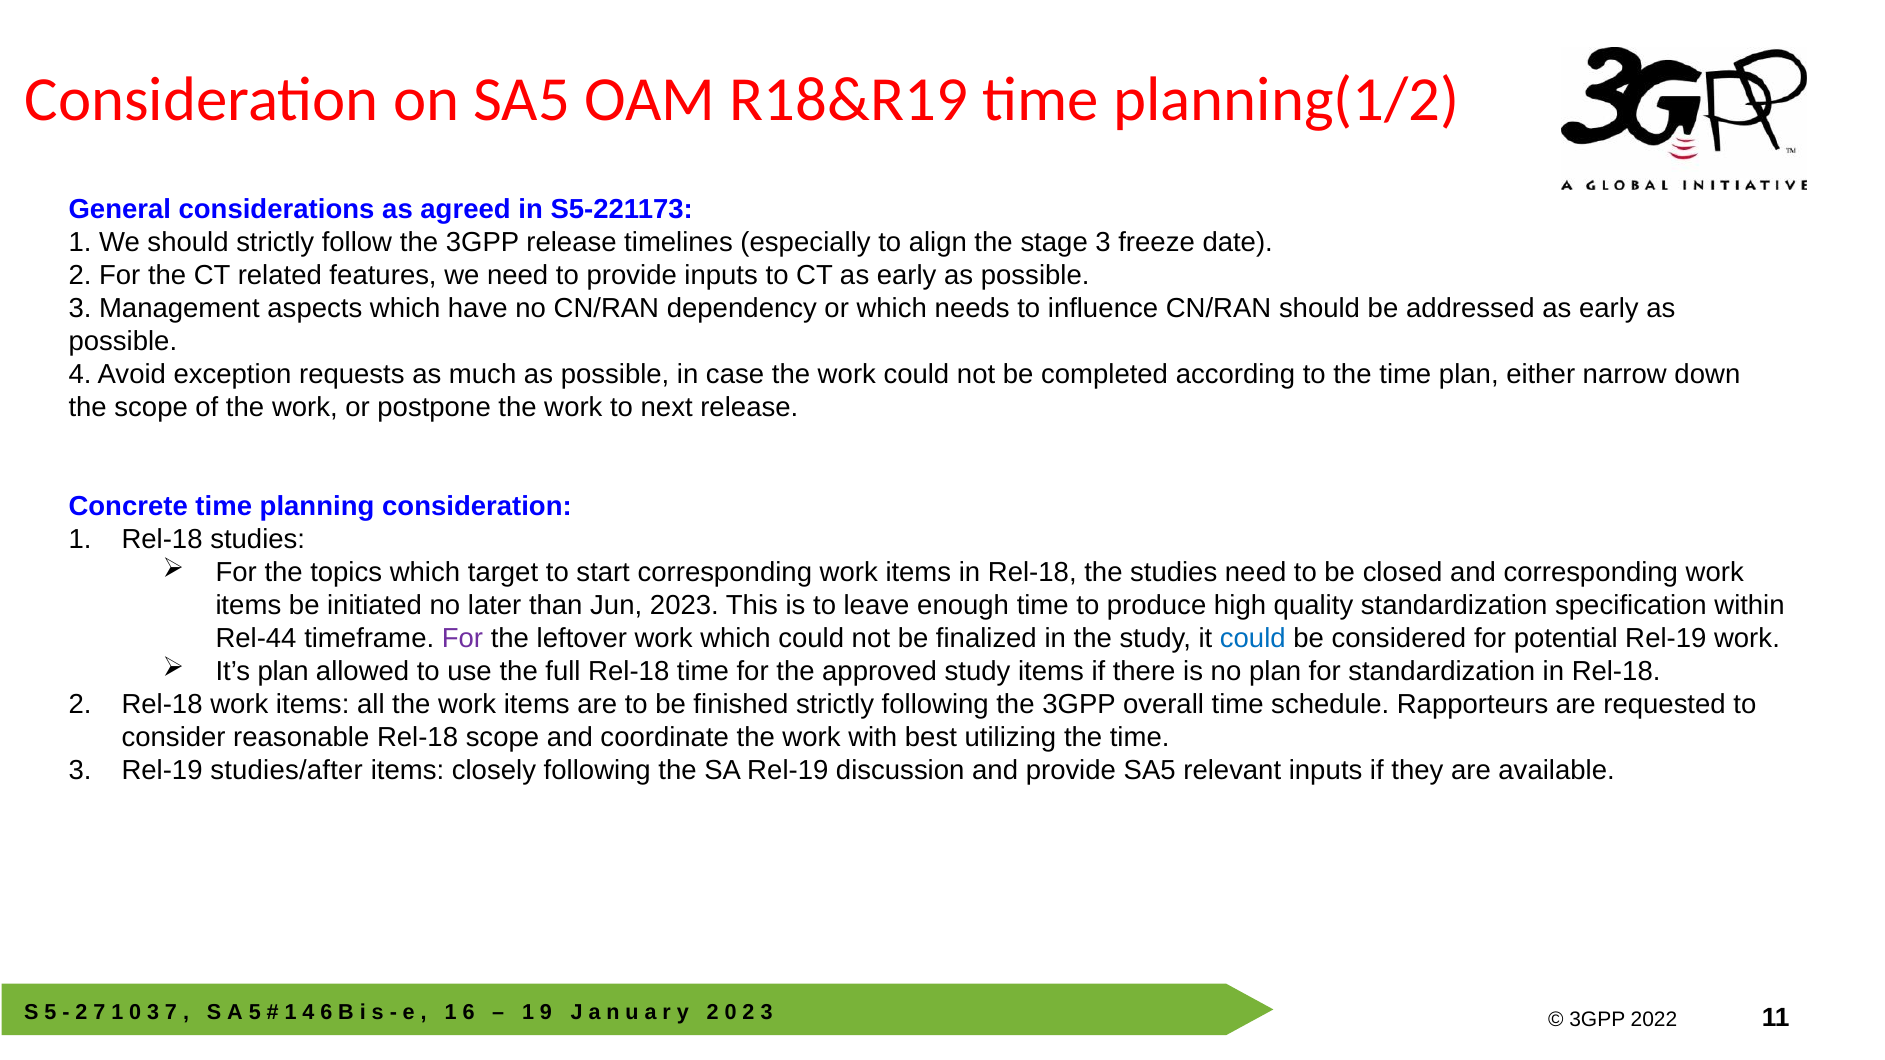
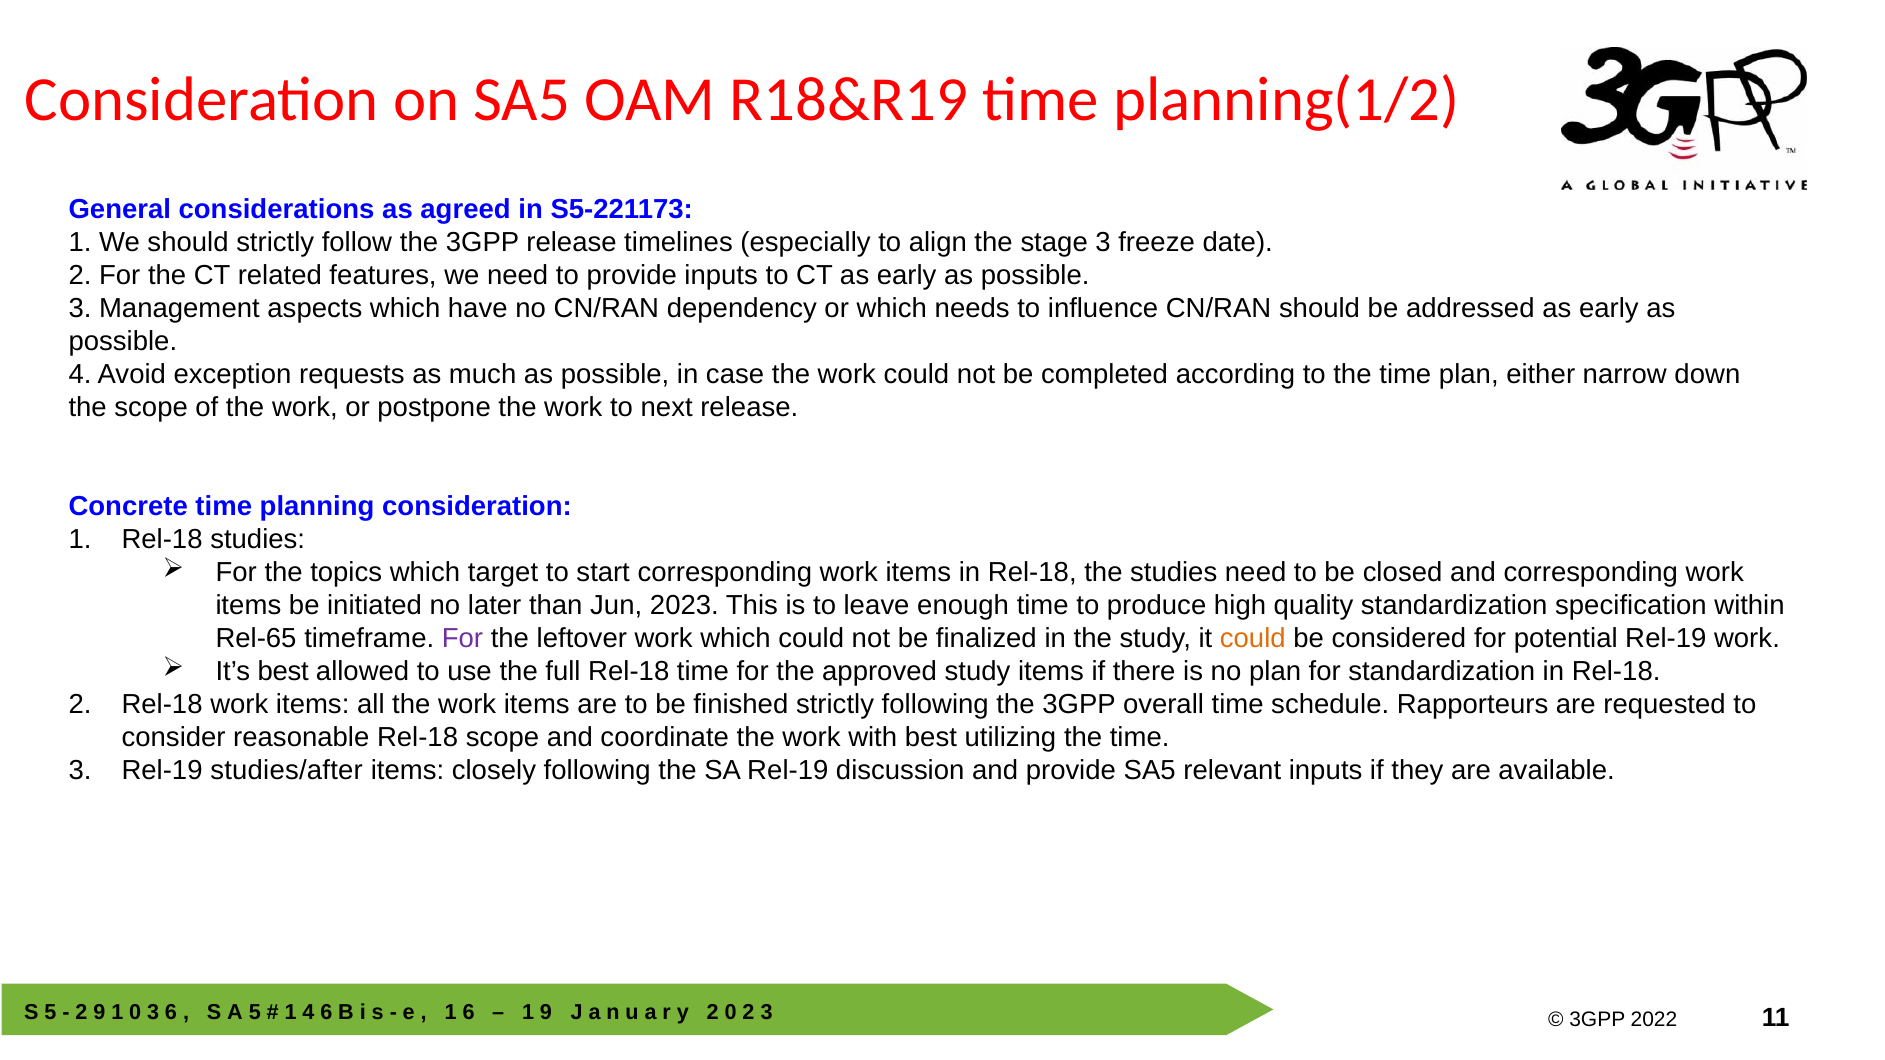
Rel-44: Rel-44 -> Rel-65 (256, 639)
could colour: blue -> orange (1253, 639)
It’s plan: plan -> best (283, 672)
2 7: 7 -> 9 (99, 1012)
3 7: 7 -> 6 (171, 1012)
